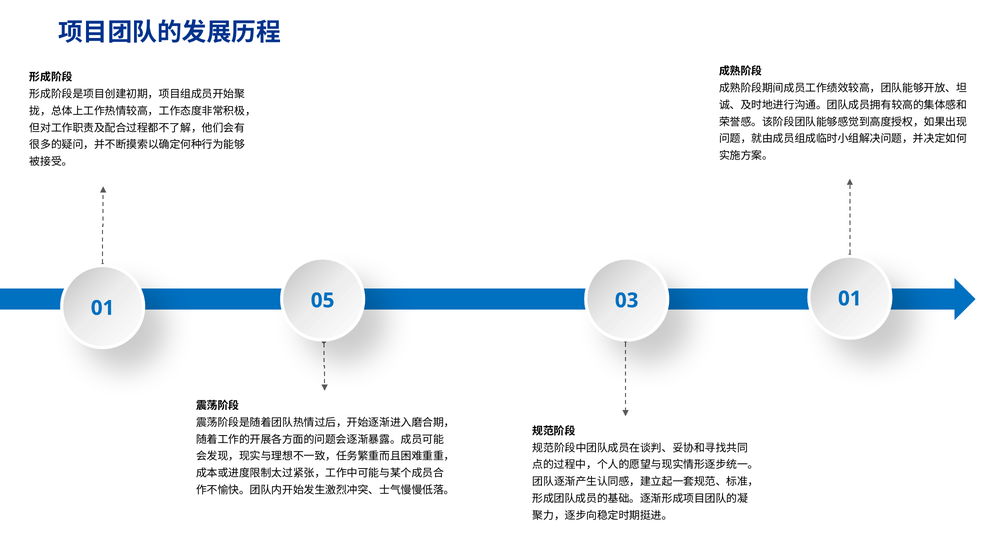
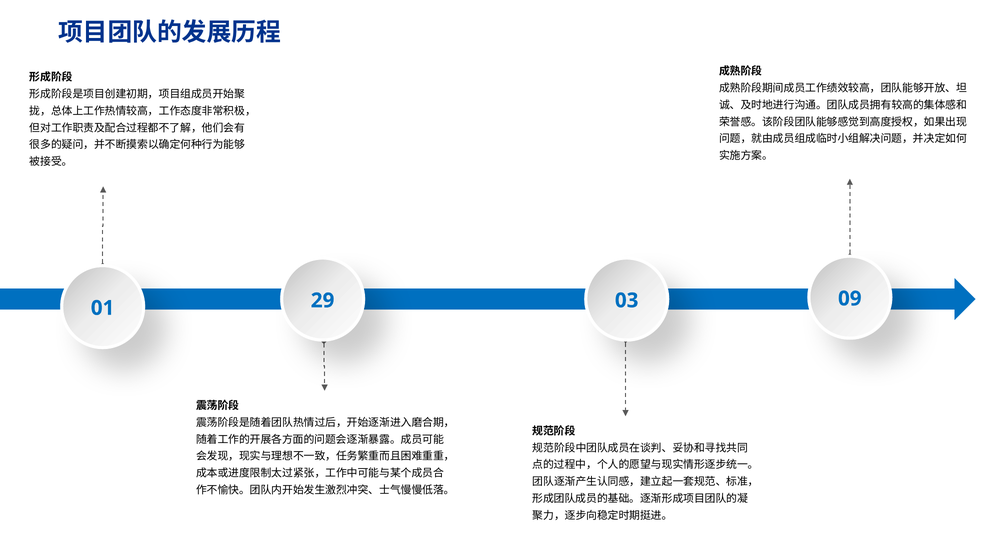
05: 05 -> 29 (323, 300)
03 01: 01 -> 09 (850, 298)
